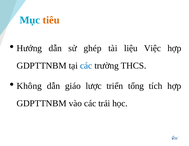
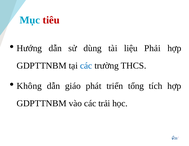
tiêu colour: orange -> red (51, 20)
ghép: ghép -> dùng (93, 48)
Việc: Việc -> Phải (152, 48)
lược: lược -> phát (94, 86)
